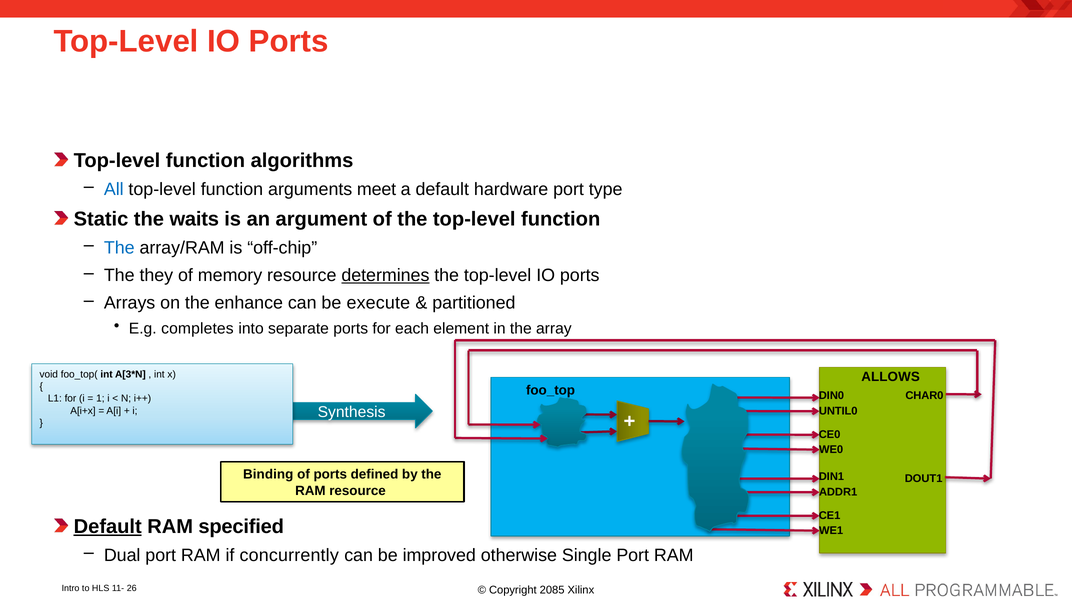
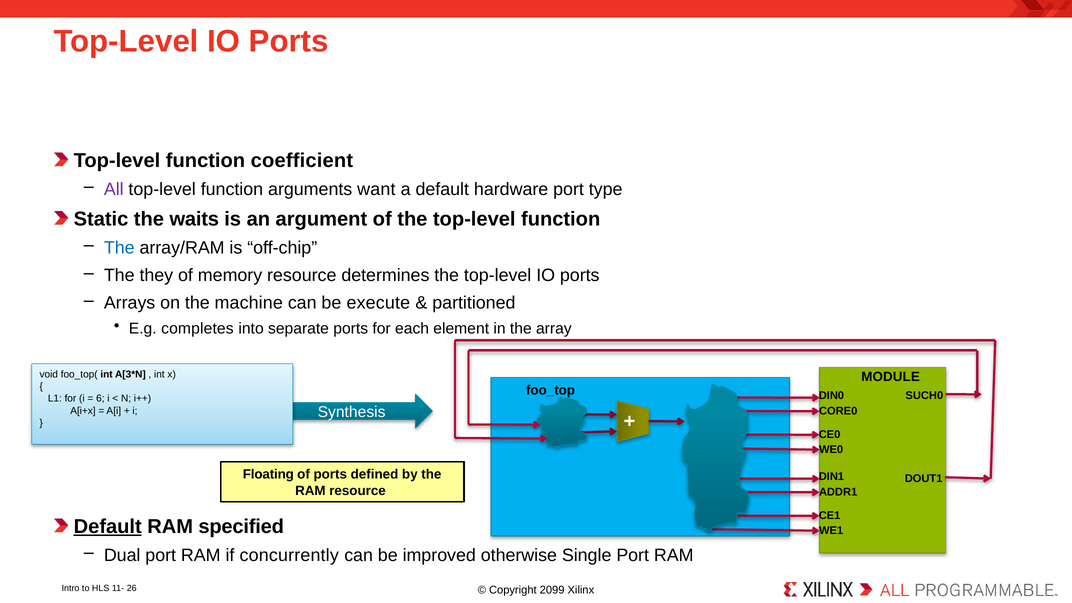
algorithms: algorithms -> coefficient (302, 161)
All colour: blue -> purple (114, 189)
meet: meet -> want (376, 189)
determines underline: present -> none (385, 276)
enhance: enhance -> machine (249, 303)
ALLOWS: ALLOWS -> MODULE (891, 377)
CHAR0: CHAR0 -> SUCH0 (924, 396)
1: 1 -> 6 (100, 399)
UNTIL0: UNTIL0 -> CORE0 (838, 411)
Binding: Binding -> Floating (268, 475)
2085: 2085 -> 2099 (552, 590)
